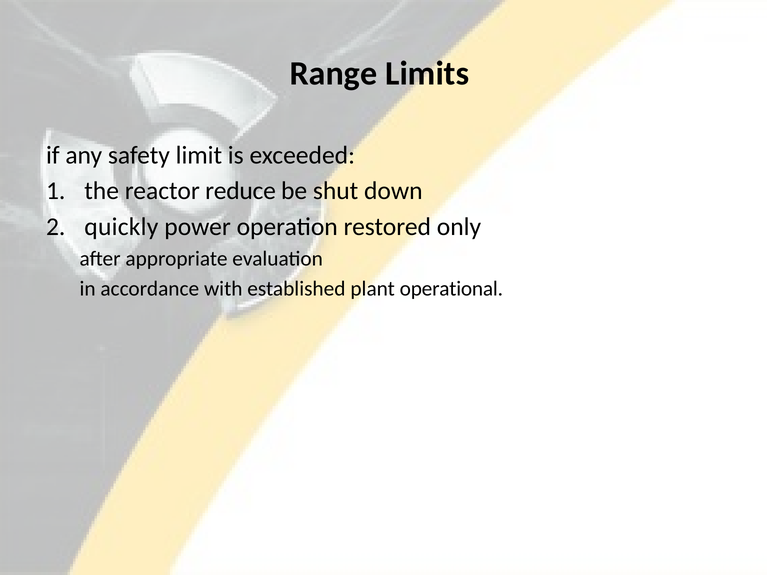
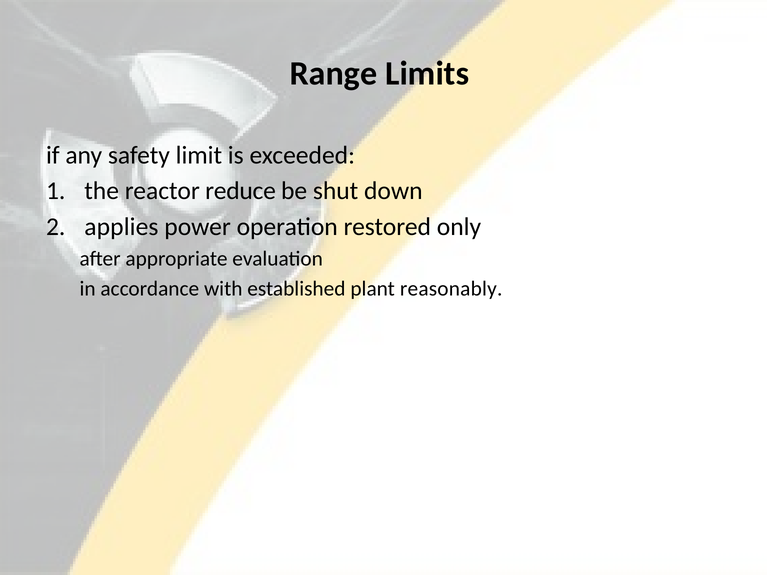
quickly: quickly -> applies (121, 227)
operational: operational -> reasonably (451, 289)
